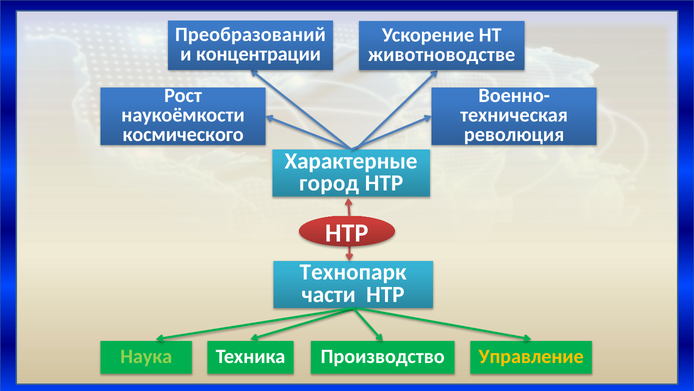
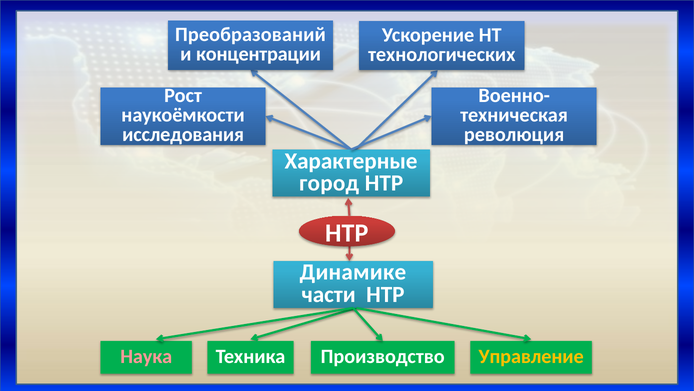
животноводстве: животноводстве -> технологических (442, 54)
космического: космического -> исследования (183, 134)
Технопарк: Технопарк -> Динамике (353, 272)
Наука colour: light green -> pink (146, 356)
